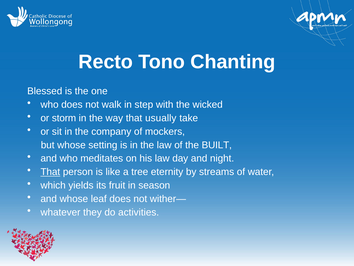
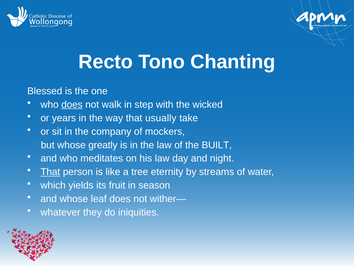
does underline: none -> present (72, 104)
storm: storm -> years (64, 118)
setting: setting -> greatly (103, 145)
activities: activities -> iniquities (139, 212)
